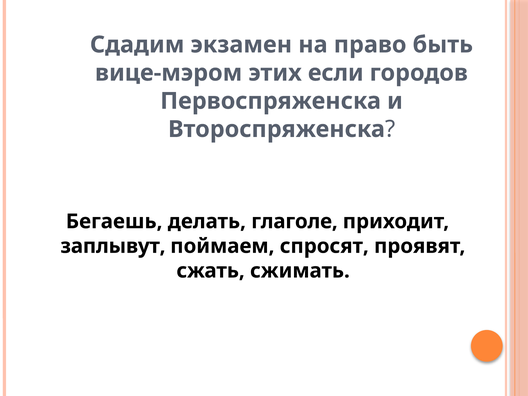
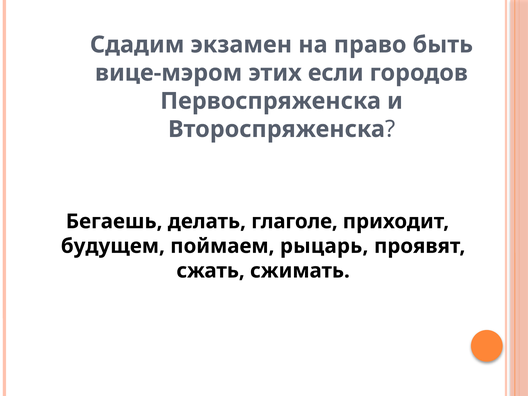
заплывут: заплывут -> будущем (113, 246)
спросят: спросят -> рыцарь (324, 246)
